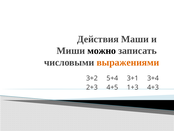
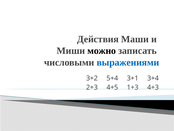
выражениями colour: orange -> blue (128, 62)
